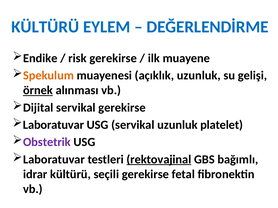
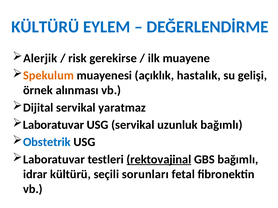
Endike: Endike -> Alerjik (40, 58)
açıklık uzunluk: uzunluk -> hastalık (199, 76)
örnek underline: present -> none (38, 90)
servikal gerekirse: gerekirse -> yaratmaz (122, 108)
uzunluk platelet: platelet -> bağımlı (221, 125)
Obstetrik colour: purple -> blue (47, 142)
seçili gerekirse: gerekirse -> sorunları (145, 175)
